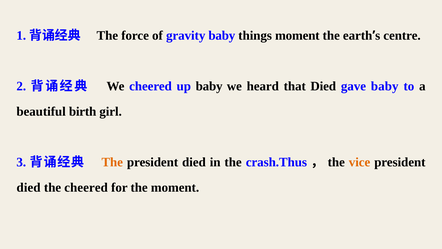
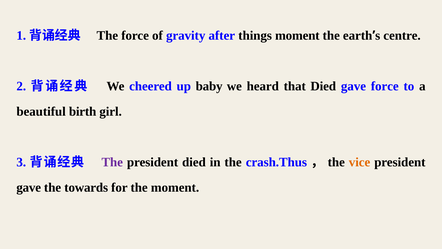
gravity baby: baby -> after (222, 35)
gave baby: baby -> force (385, 86)
The colour: orange -> purple (112, 162)
died: died -> gave (29, 187)
the cheered: cheered -> towards (86, 187)
